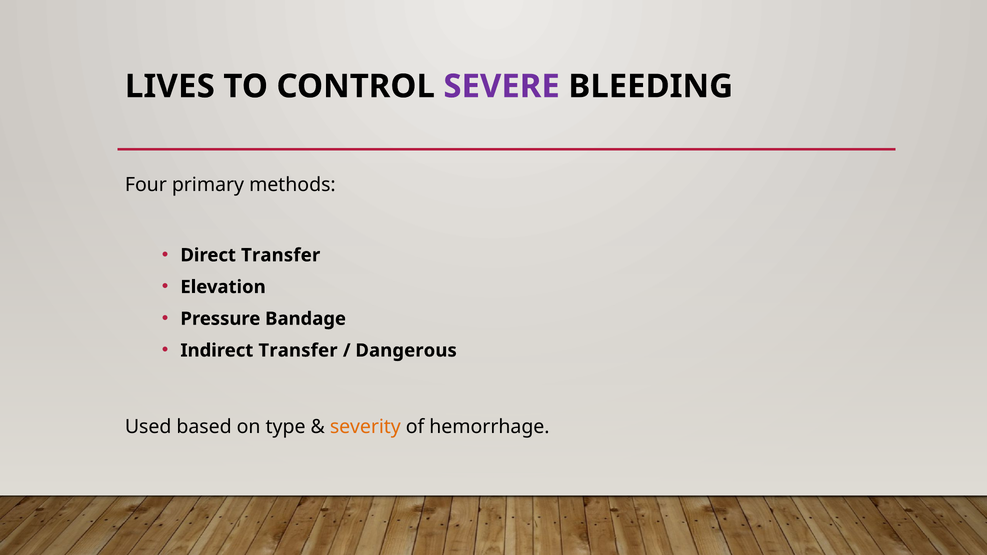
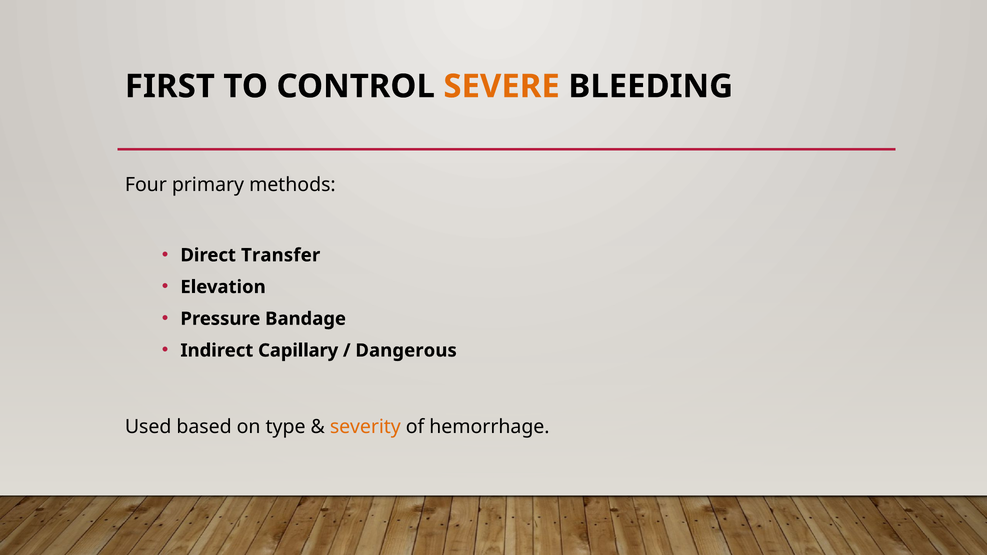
LIVES: LIVES -> FIRST (170, 86)
SEVERE colour: purple -> orange (502, 86)
Indirect Transfer: Transfer -> Capillary (298, 351)
